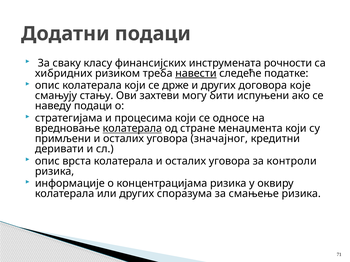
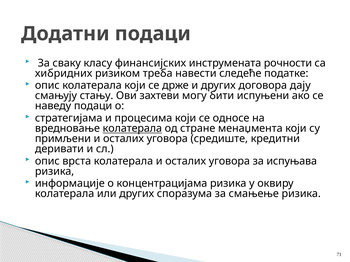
навести underline: present -> none (196, 73)
које: које -> дају (300, 86)
значајног: значајног -> средиште (219, 139)
контроли: контроли -> испуњава (292, 161)
